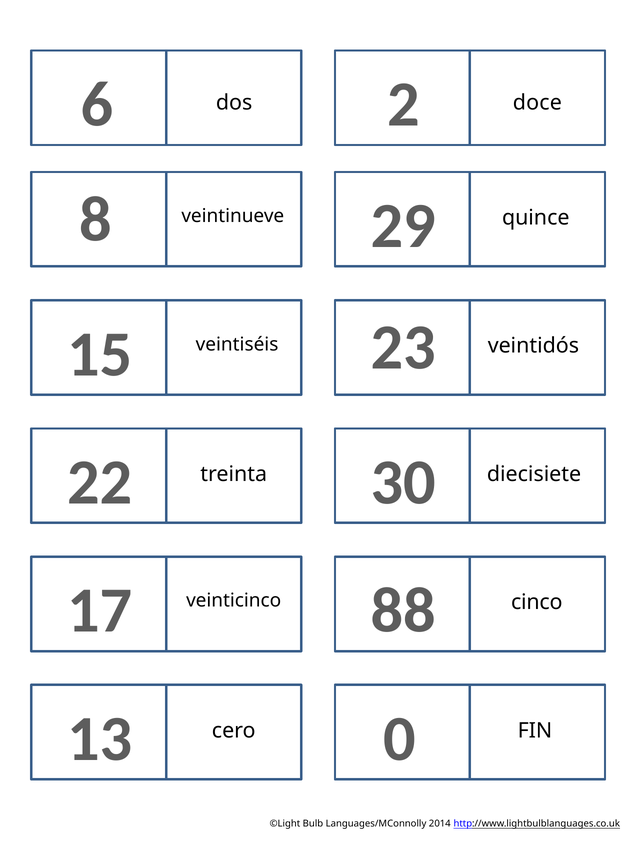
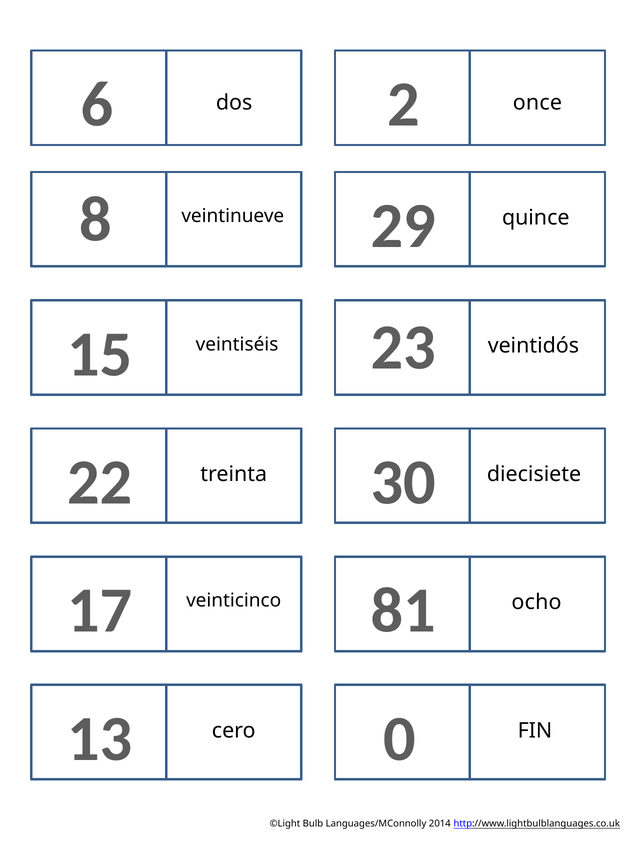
doce: doce -> once (537, 103)
88: 88 -> 81 (403, 611)
cinco: cinco -> ocho (537, 603)
